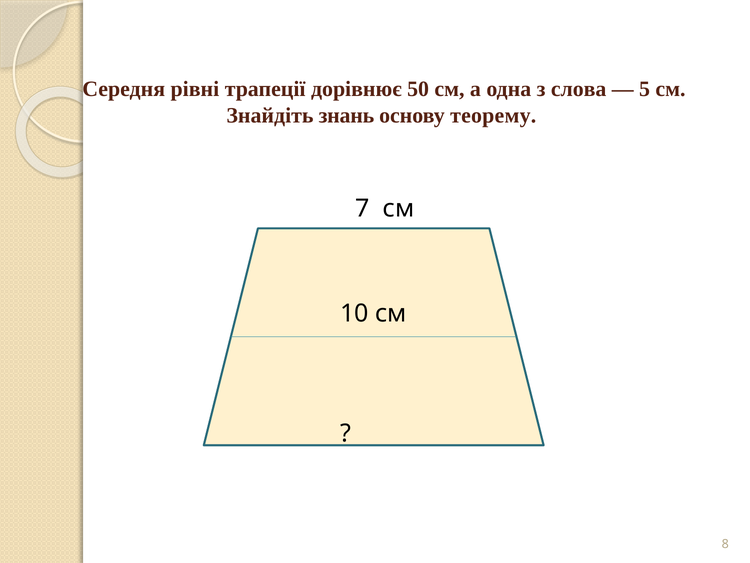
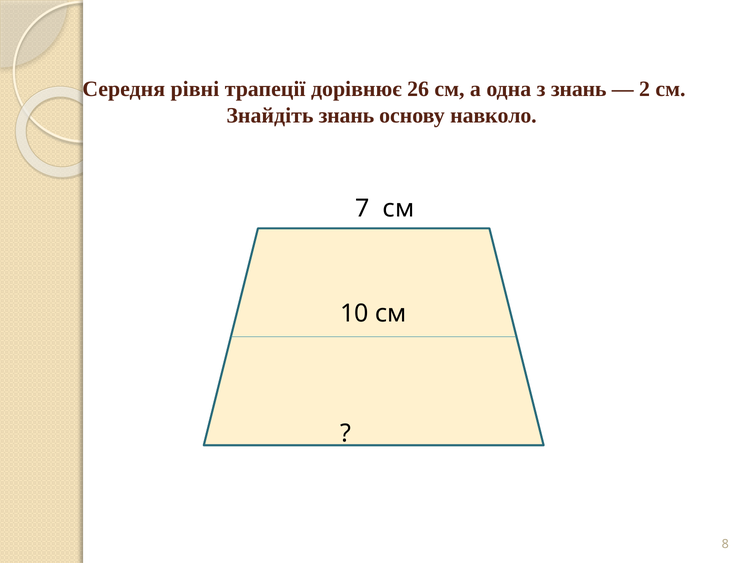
50: 50 -> 26 (418, 89)
з слова: слова -> знань (579, 89)
5: 5 -> 2 (645, 89)
теорему: теорему -> навколо (493, 115)
